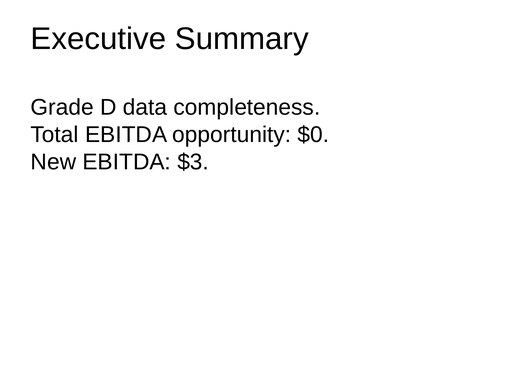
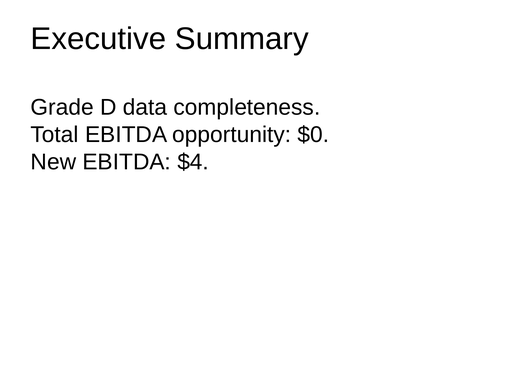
$3: $3 -> $4 (193, 162)
